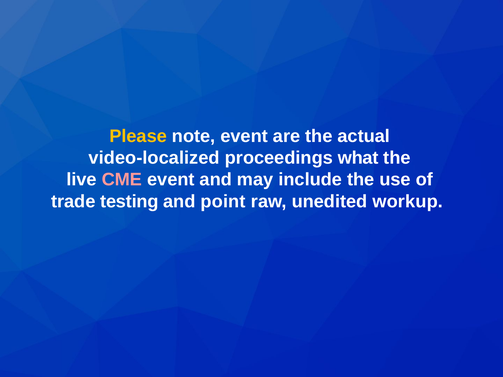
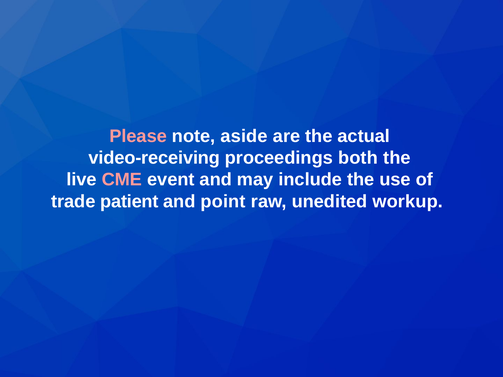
Please colour: yellow -> pink (138, 136)
note event: event -> aside (244, 136)
video-localized: video-localized -> video-receiving (154, 158)
what: what -> both (358, 158)
testing: testing -> patient (129, 202)
